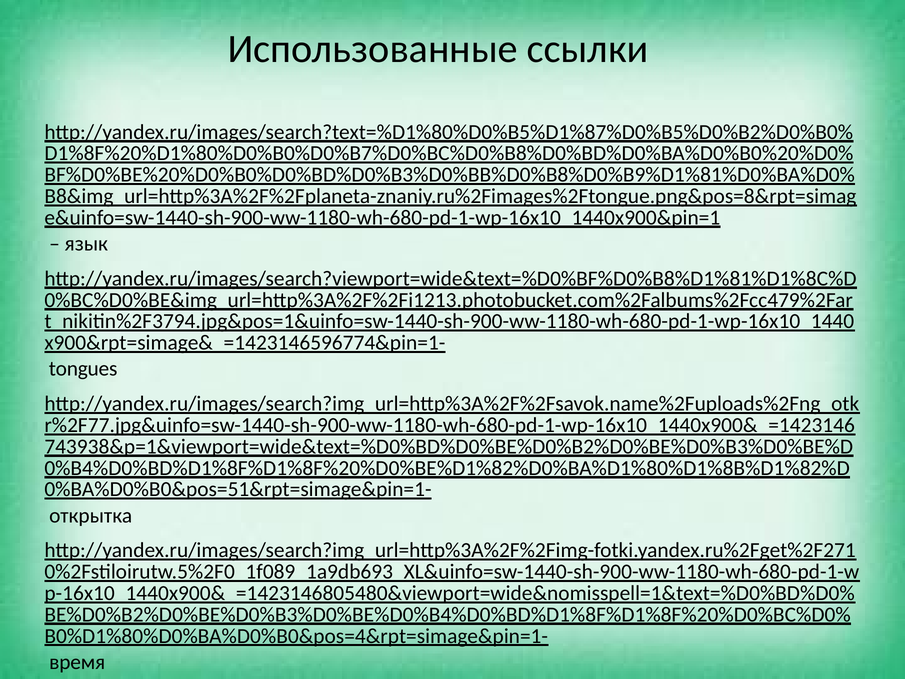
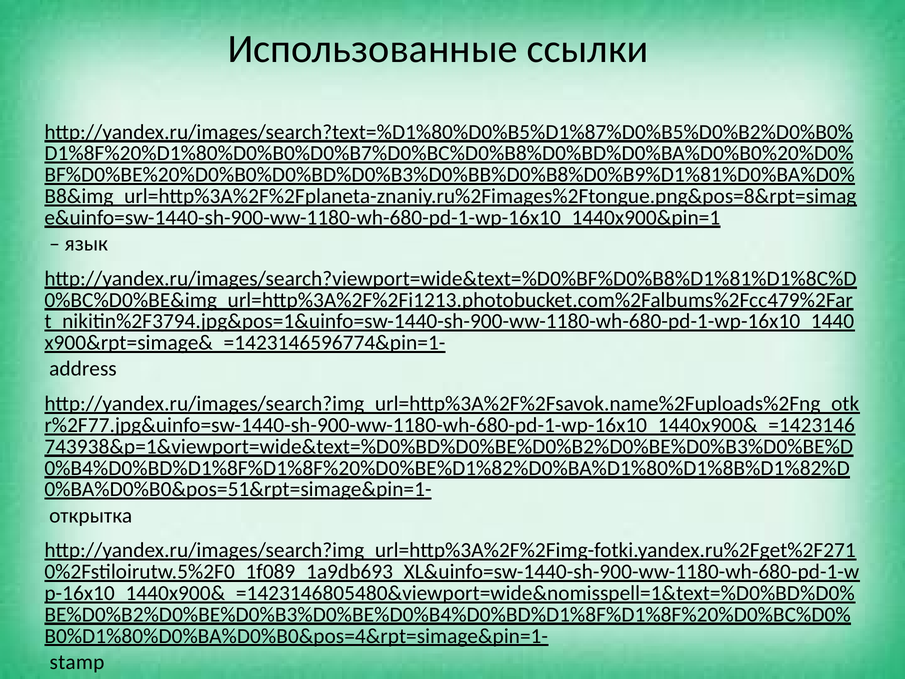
tongues: tongues -> address (83, 369)
время: время -> stamp (77, 662)
